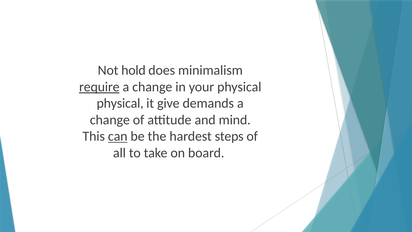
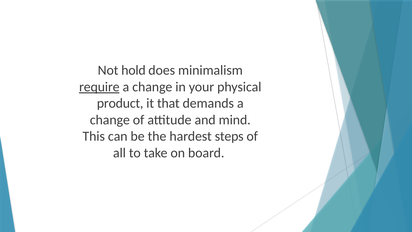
physical: physical -> product (120, 103)
give: give -> that (168, 103)
can underline: present -> none (118, 136)
